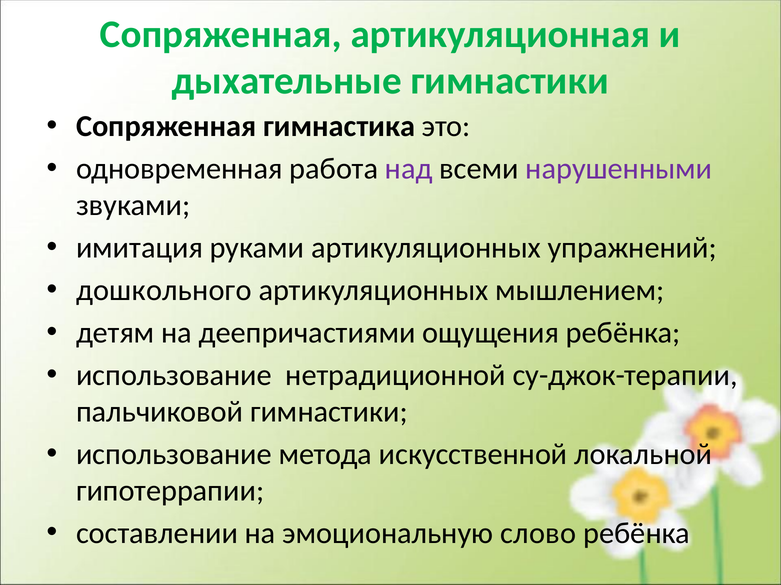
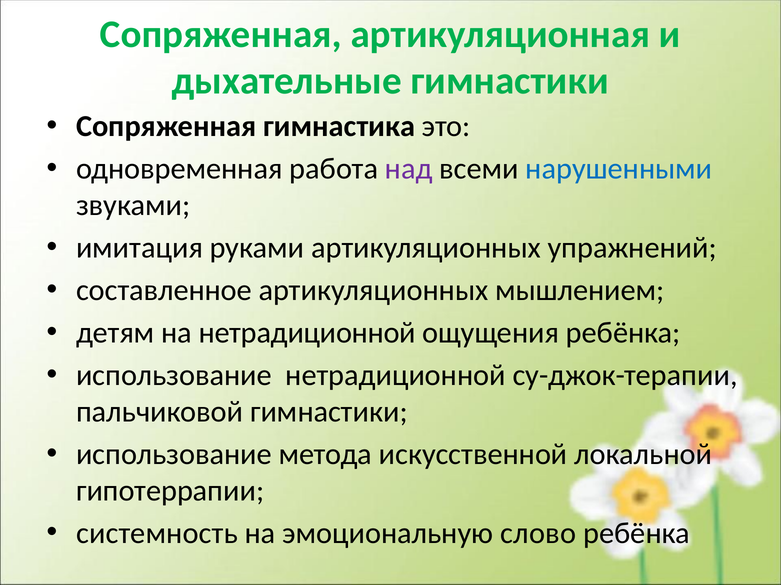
нарушенными colour: purple -> blue (619, 169)
дошкольного: дошкольного -> составленное (164, 291)
на деепричастиями: деепричастиями -> нетрадиционной (307, 333)
составлении: составлении -> системность (157, 534)
